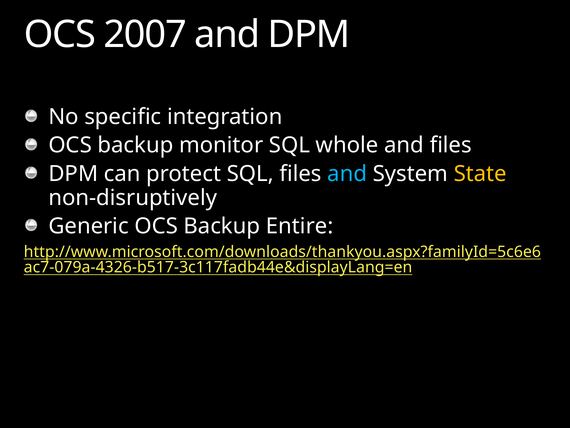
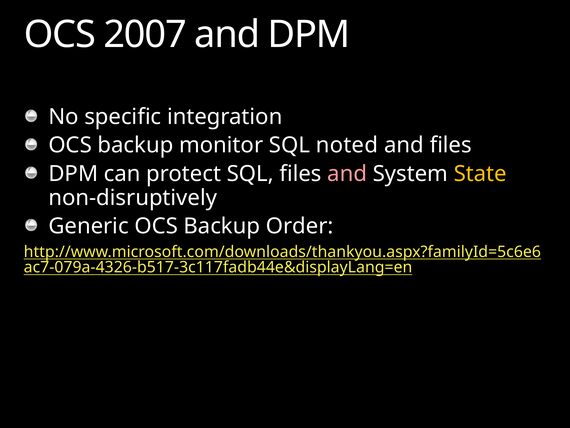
whole: whole -> noted (347, 145)
and colour: light blue -> pink (347, 174)
Entire: Entire -> Order (300, 226)
